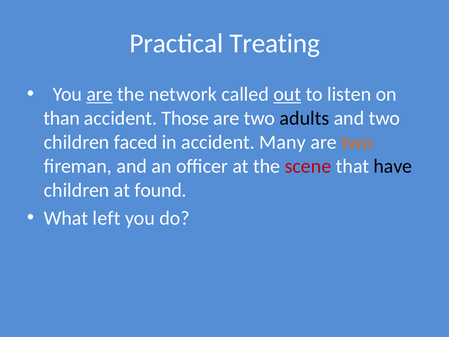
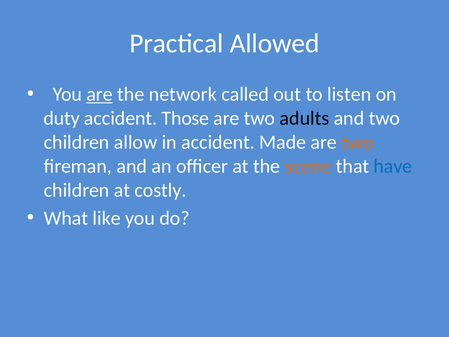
Treating: Treating -> Allowed (275, 43)
out underline: present -> none (287, 94)
than: than -> duty (62, 118)
faced: faced -> allow (136, 142)
Many: Many -> Made (283, 142)
scene colour: red -> orange (308, 166)
have colour: black -> blue (393, 166)
found: found -> costly (161, 190)
left: left -> like (107, 218)
